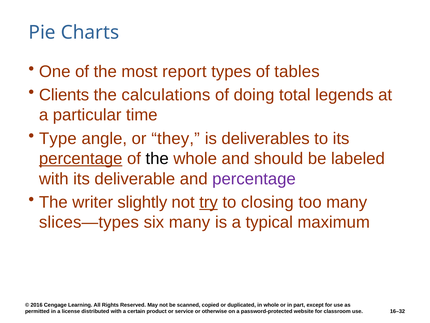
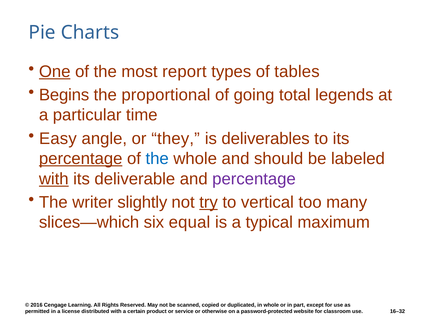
One underline: none -> present (55, 71)
Clients: Clients -> Begins (64, 95)
calculations: calculations -> proportional (166, 95)
doing: doing -> going (254, 95)
Type: Type -> Easy (58, 138)
the colour: black -> blue (157, 158)
with underline: none -> present (54, 179)
closing: closing -> vertical (267, 202)
slices—types: slices—types -> slices—which (89, 222)
six many: many -> equal (189, 222)
